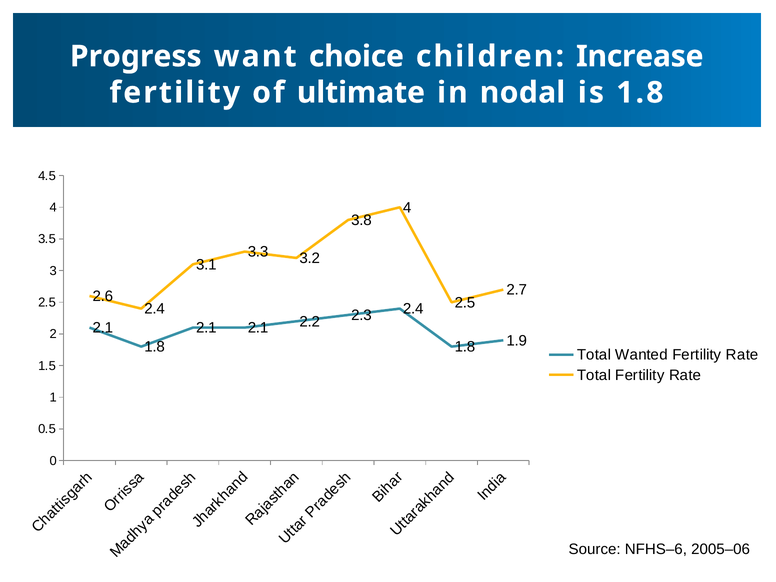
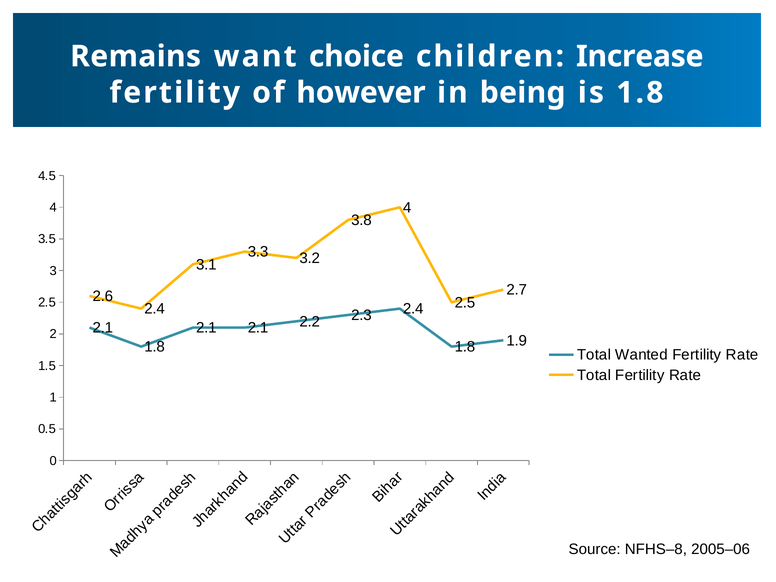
Progress: Progress -> Remains (136, 56)
ultimate: ultimate -> however (361, 93)
nodal: nodal -> being (523, 93)
NFHS–6: NFHS–6 -> NFHS–8 (656, 549)
